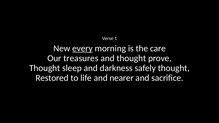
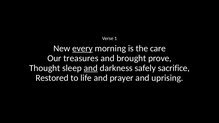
and thought: thought -> brought (131, 58)
and underline: none -> present (91, 68)
safely thought: thought -> sacrifice (174, 68)
nearer: nearer -> prayer (122, 78)
sacrifice: sacrifice -> uprising (167, 78)
